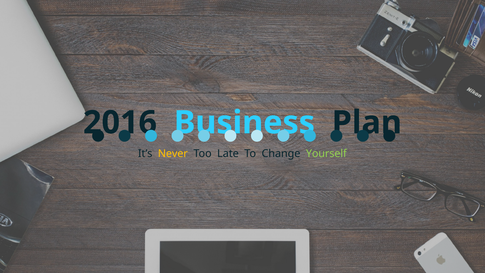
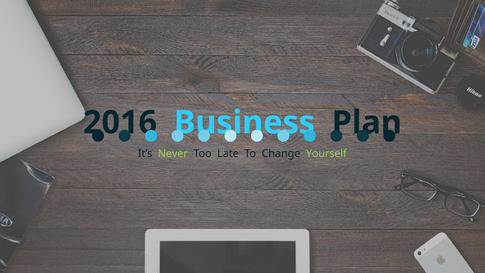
Never colour: yellow -> light green (173, 153)
